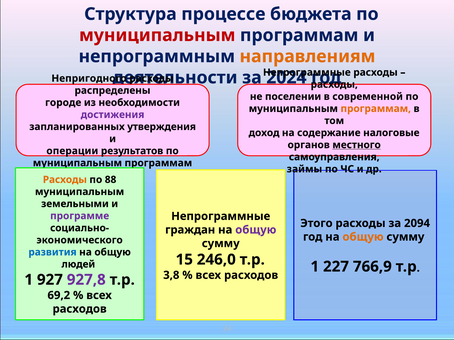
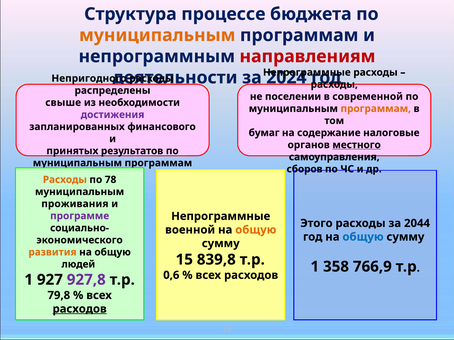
муниципальным colour: red -> orange (157, 35)
направлениям colour: orange -> red (307, 56)
городе: городе -> свыше (63, 103)
утверждения: утверждения -> финансового (162, 127)
доход: доход -> бумаг (264, 133)
операции: операции -> принятых (72, 151)
займы: займы -> сборов (305, 169)
88: 88 -> 78 (111, 180)
земельными: земельными -> проживания (75, 204)
2094: 2094 -> 2044 (417, 224)
граждан: граждан -> военной (190, 230)
общую colour: purple -> orange (256, 230)
общую colour: orange -> blue (363, 237)
развития colour: blue -> orange (52, 253)
246,0: 246,0 -> 839,8 (216, 260)
227: 227 -> 358 (336, 267)
3,8: 3,8 -> 0,6 (171, 276)
69,2: 69,2 -> 79,8 (59, 296)
расходов underline: none -> present (80, 309)
